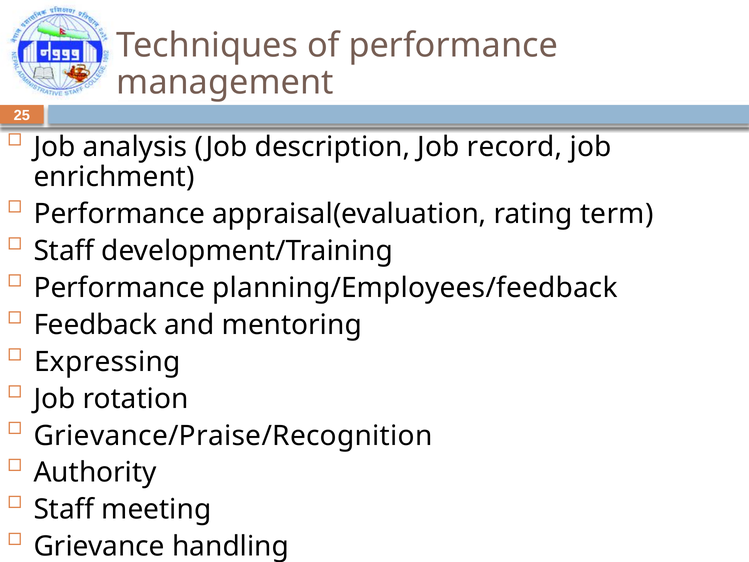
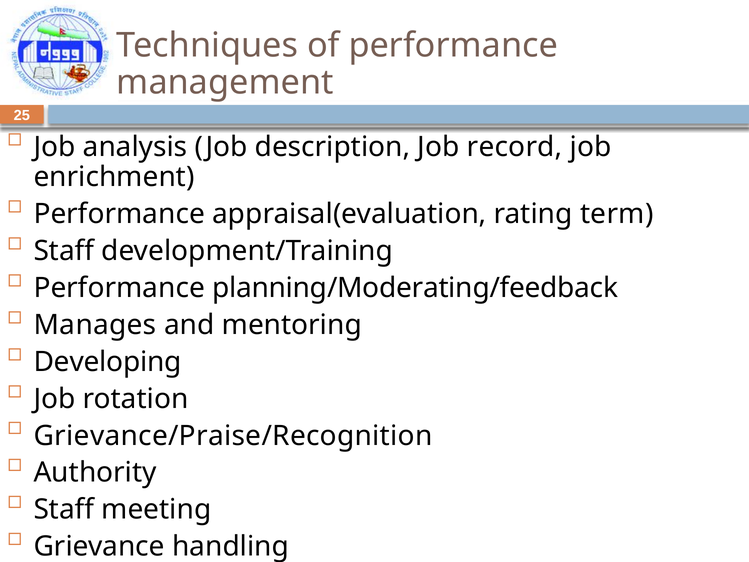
planning/Employees/feedback: planning/Employees/feedback -> planning/Moderating/feedback (415, 288)
Feedback: Feedback -> Manages (95, 325)
Expressing: Expressing -> Developing (108, 362)
